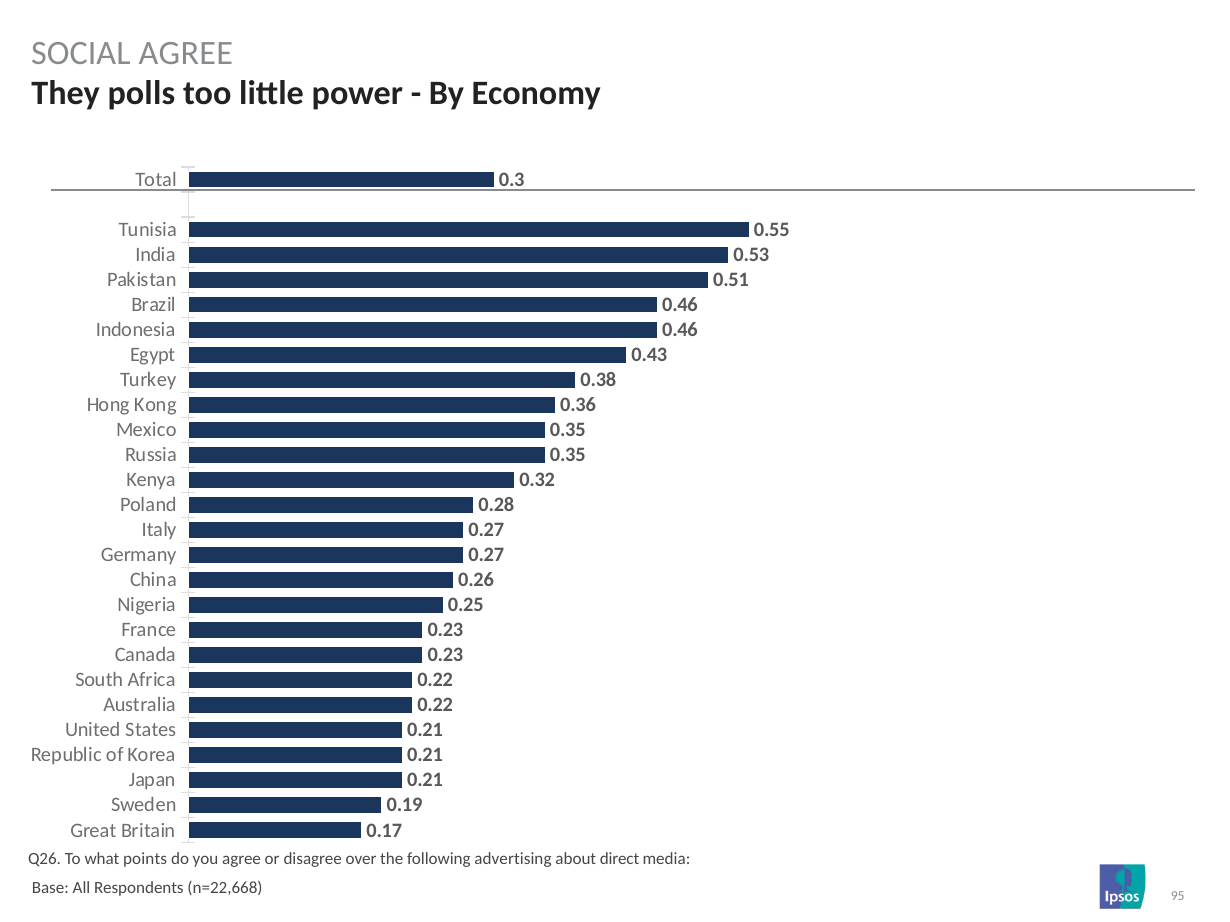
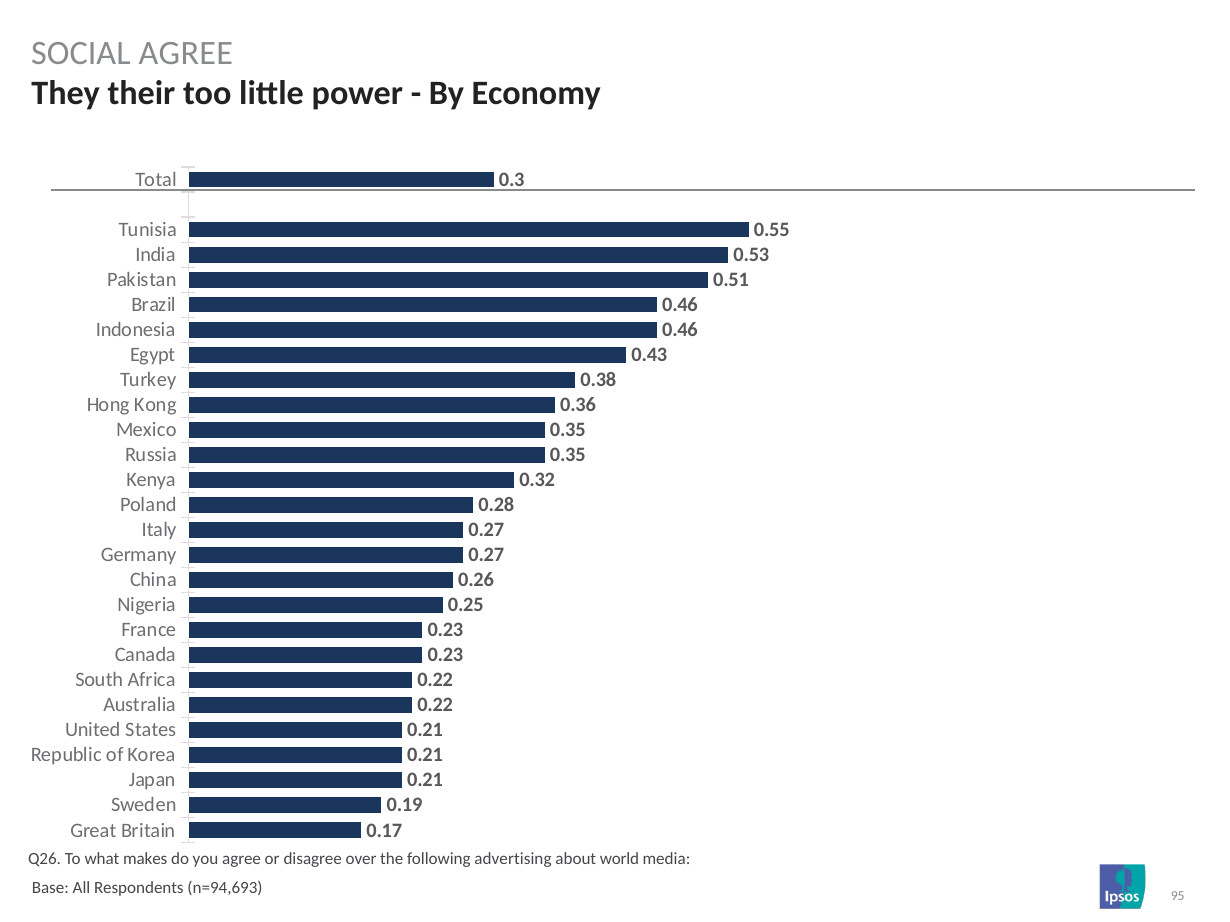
polls: polls -> their (141, 94)
points: points -> makes (145, 860)
direct: direct -> world (620, 860)
n=22,668: n=22,668 -> n=94,693 (225, 888)
